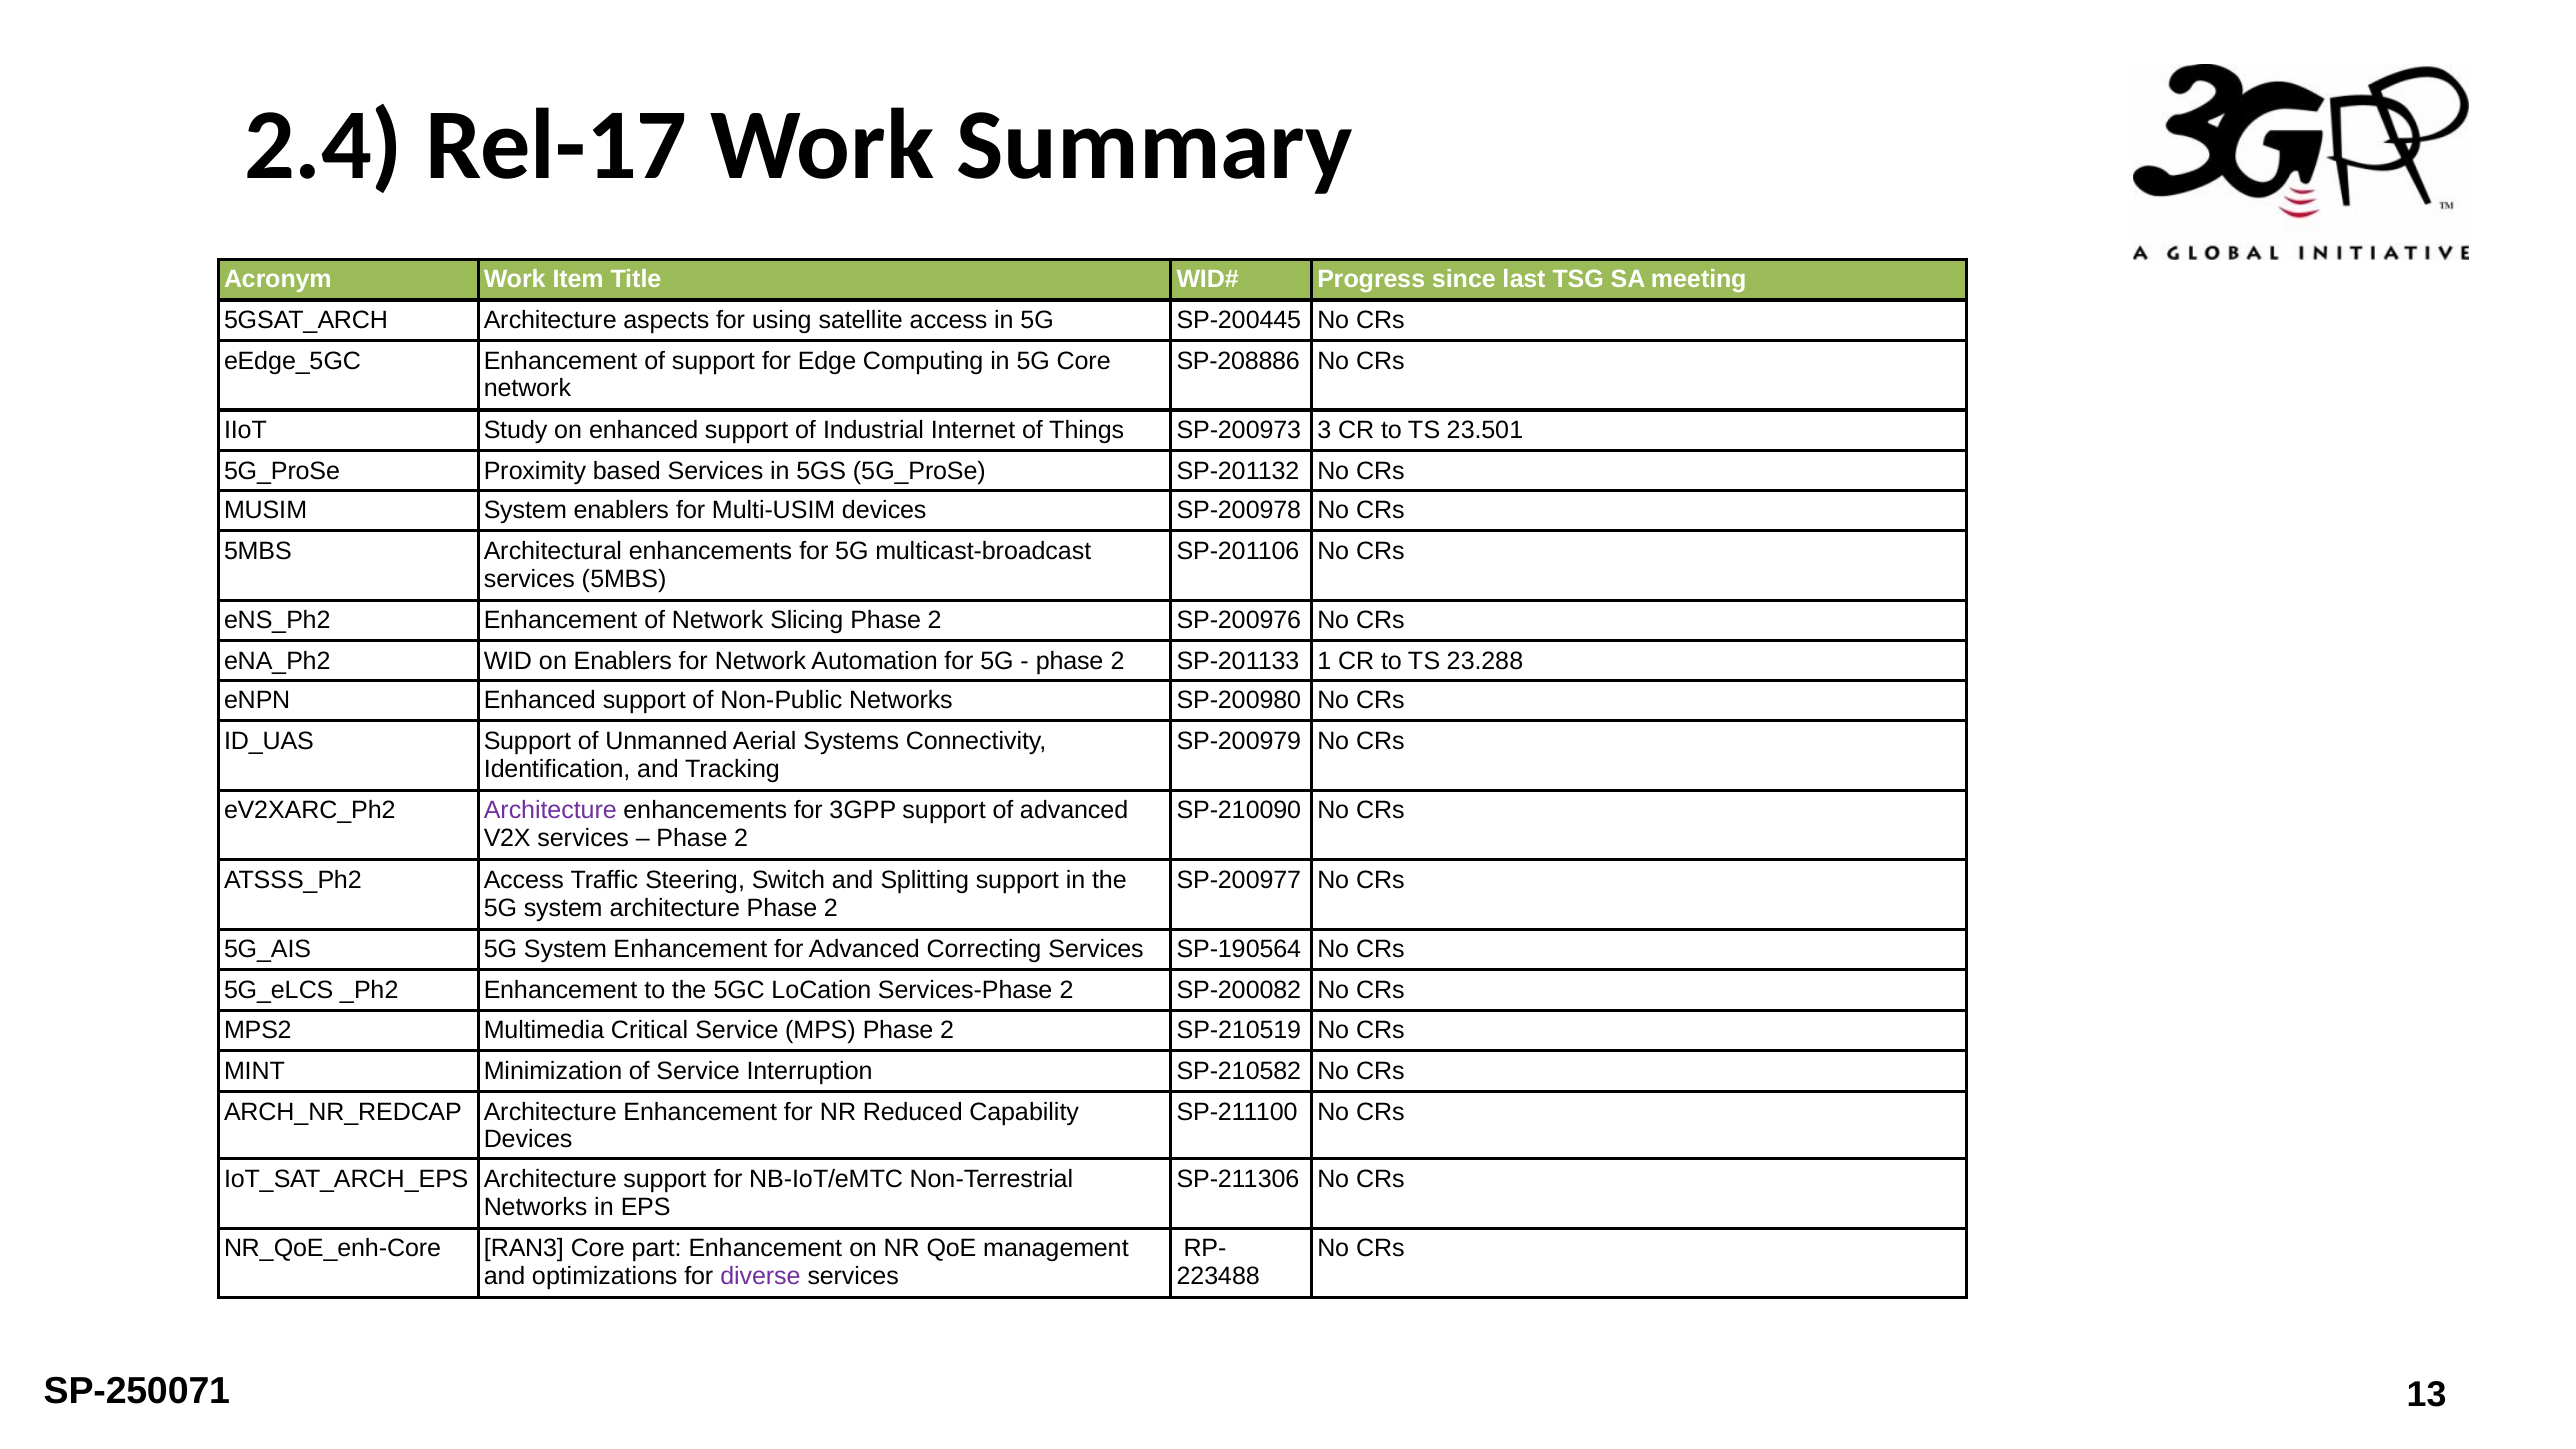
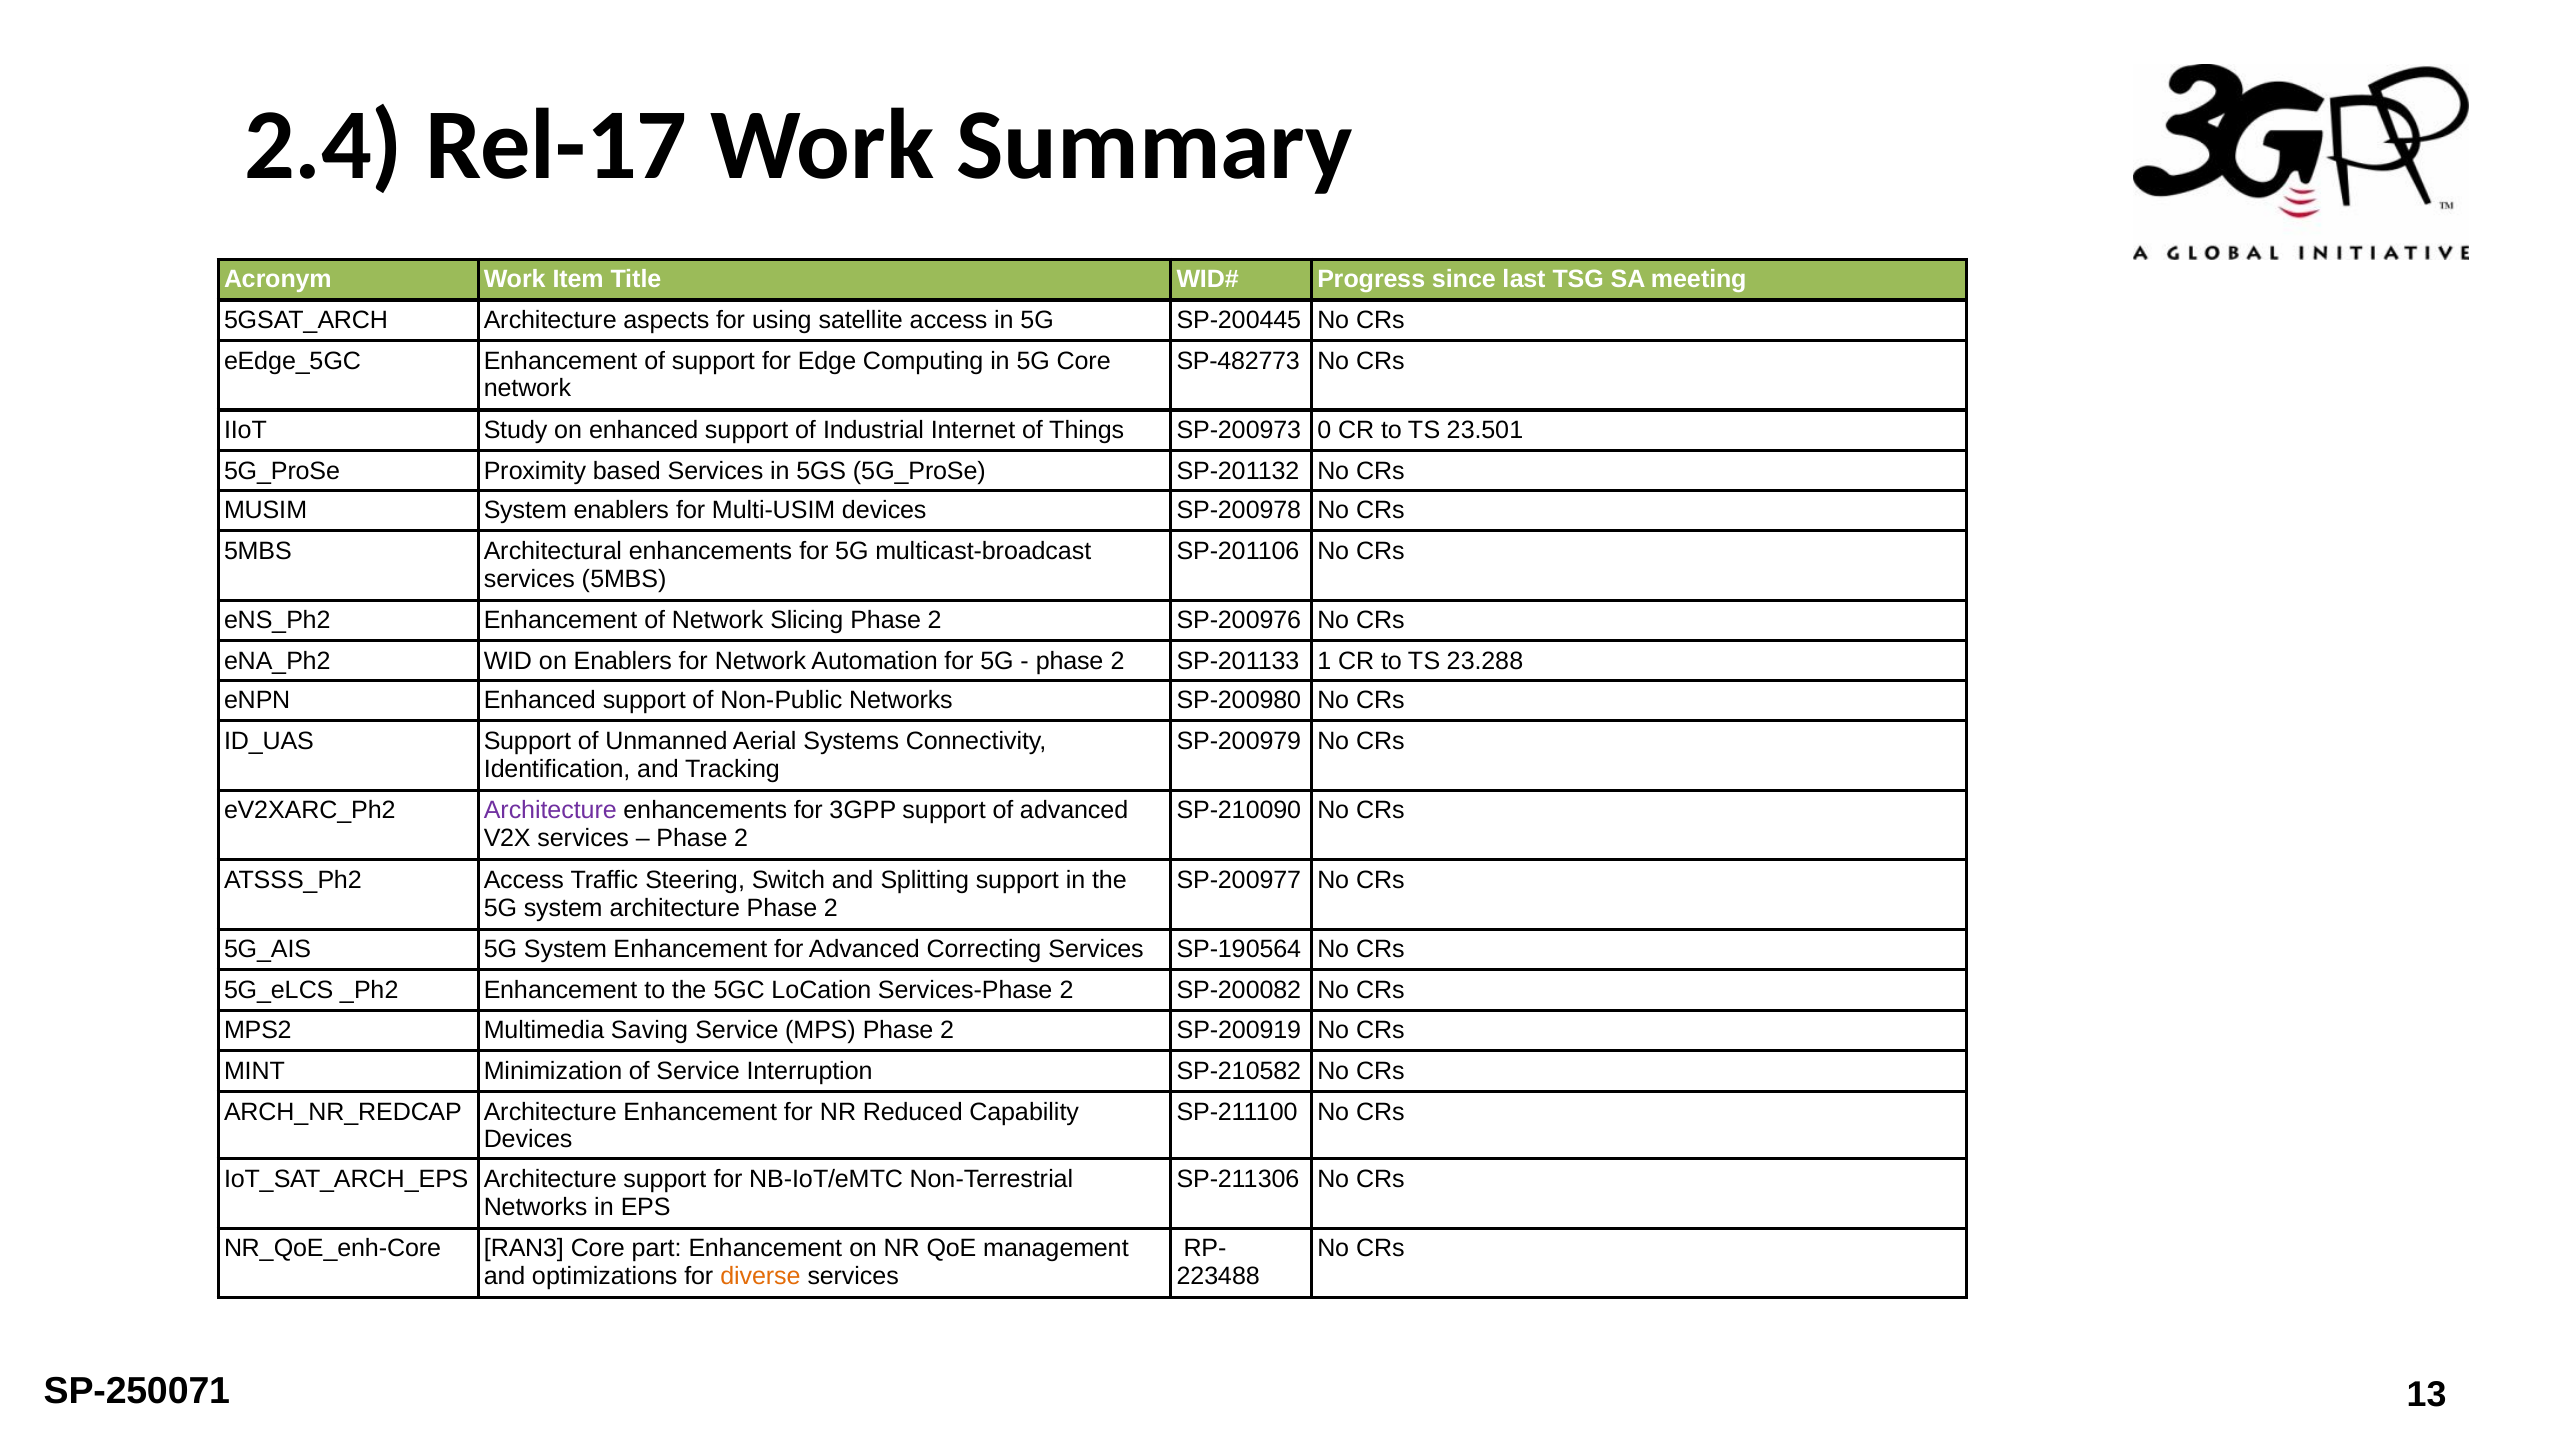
SP-208886: SP-208886 -> SP-482773 (1238, 361)
3: 3 -> 0 (1324, 430)
Critical: Critical -> Saving (649, 1031)
SP-210519: SP-210519 -> SP-200919 (1239, 1031)
diverse colour: purple -> orange (760, 1277)
